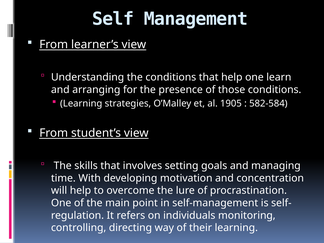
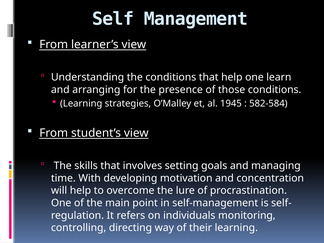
1905: 1905 -> 1945 (231, 104)
